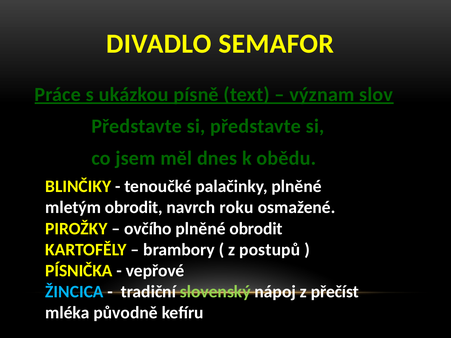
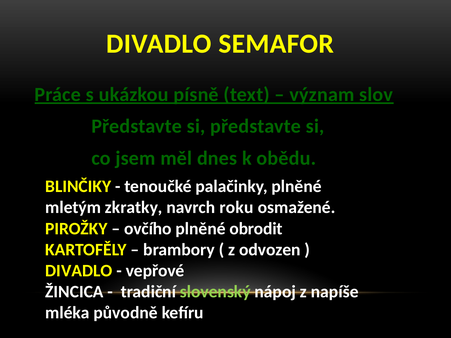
mletým obrodit: obrodit -> zkratky (134, 208)
postupů: postupů -> odvozen (270, 250)
PÍSNIČKA: PÍSNIČKA -> DIVADLO (79, 271)
ŽINCICA colour: light blue -> white (74, 292)
přečíst: přečíst -> napíše (335, 292)
